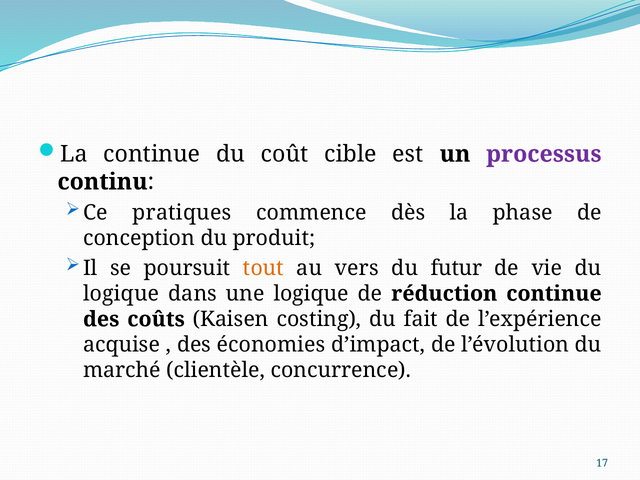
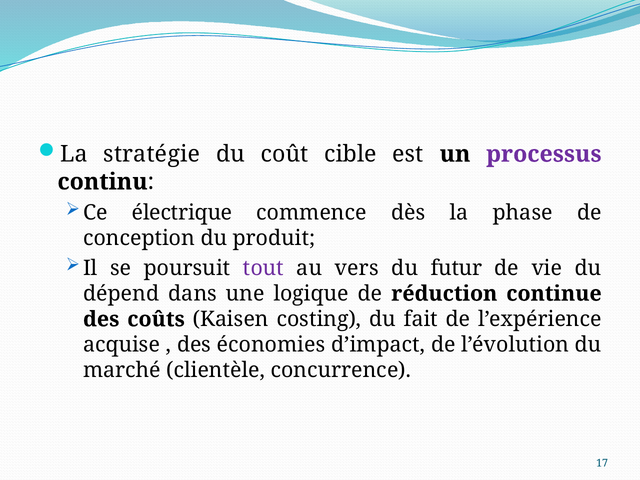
La continue: continue -> stratégie (152, 154)
pratiques: pratiques -> électrique (182, 213)
tout colour: orange -> purple (263, 268)
logique: logique -> dépend (121, 294)
